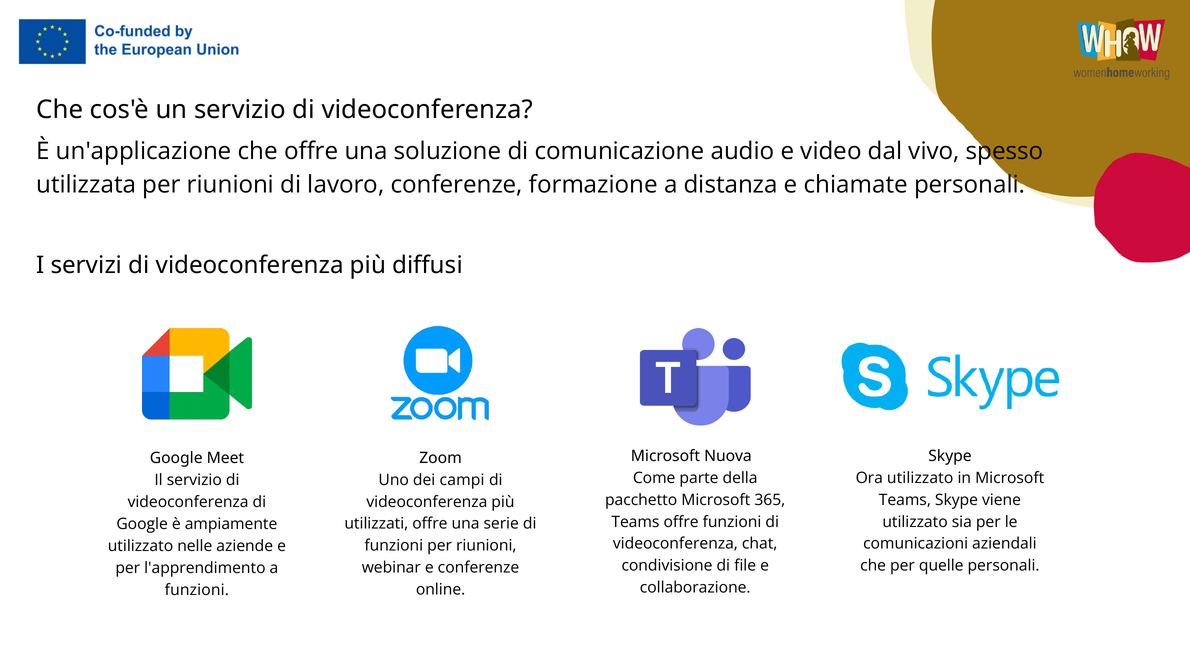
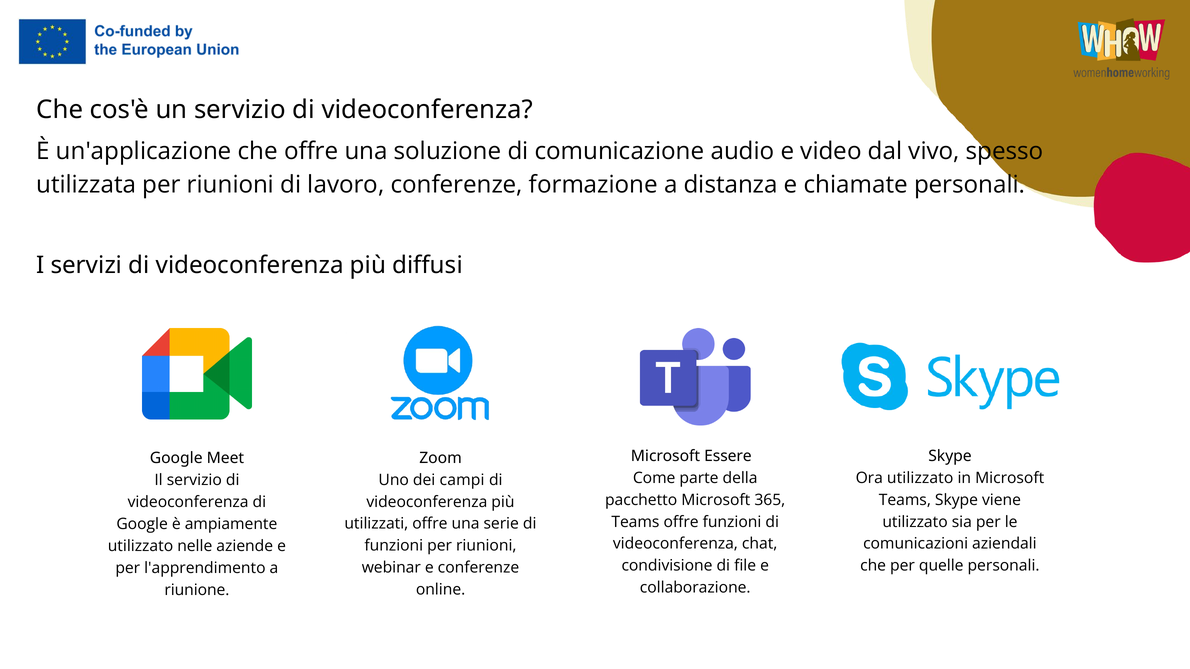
Nuova: Nuova -> Essere (728, 456)
funzioni: funzioni -> riunione (197, 590)
